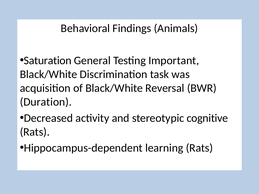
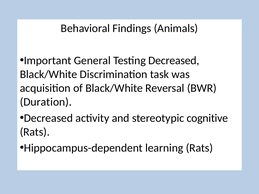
Saturation: Saturation -> Important (48, 61)
Testing Important: Important -> Decreased (174, 61)
